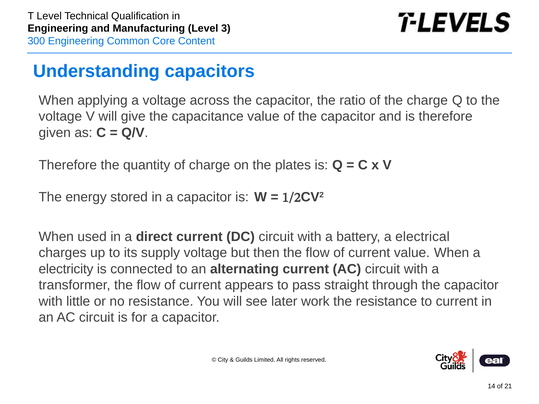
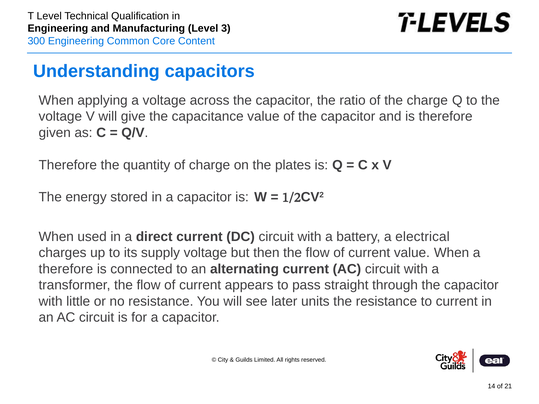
electricity: electricity -> therefore (66, 269)
work: work -> units (315, 302)
